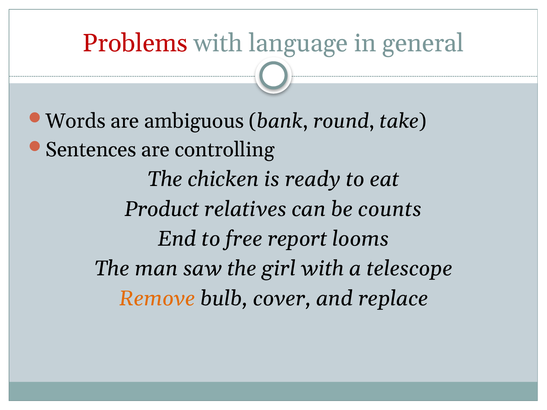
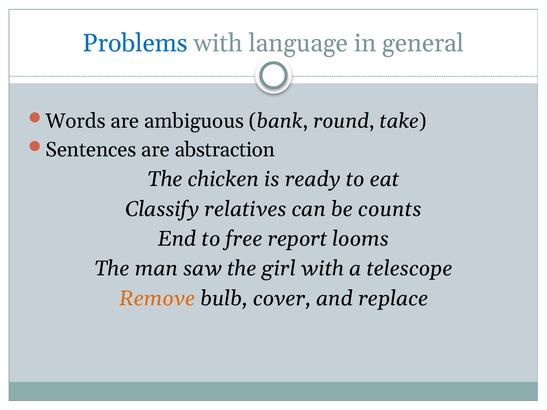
Problems colour: red -> blue (135, 43)
controlling: controlling -> abstraction (225, 150)
Product: Product -> Classify (162, 209)
